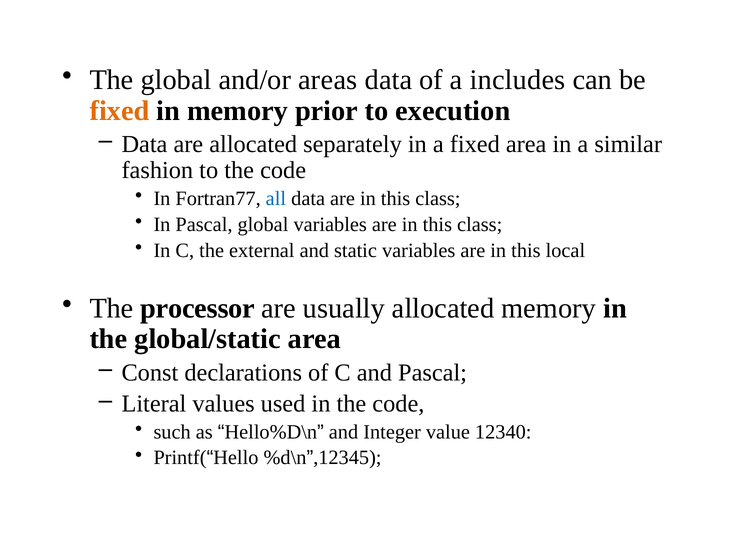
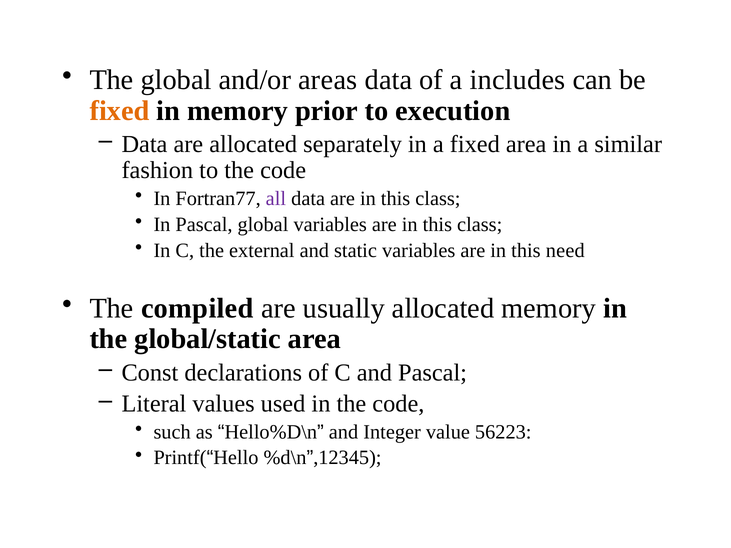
all colour: blue -> purple (276, 199)
local: local -> need (565, 251)
processor: processor -> compiled (197, 309)
12340: 12340 -> 56223 (503, 432)
